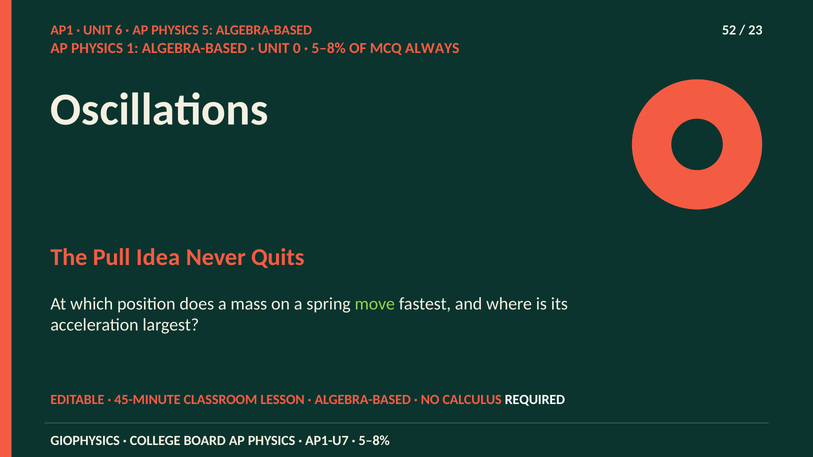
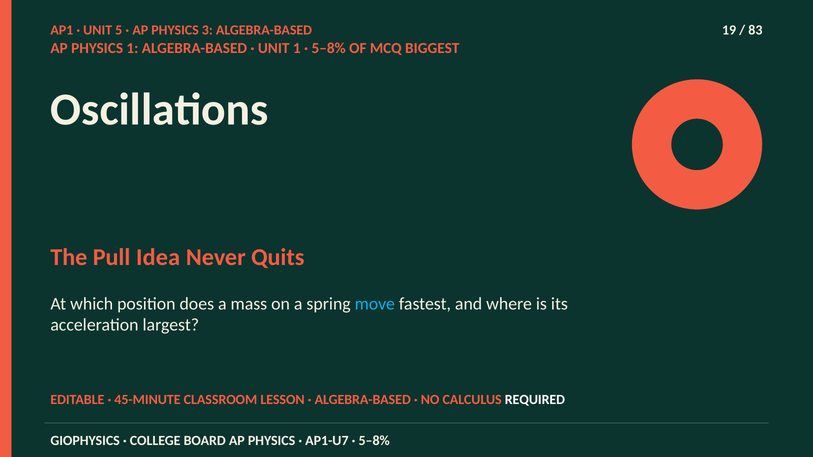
6: 6 -> 5 (119, 30)
5: 5 -> 3 (207, 30)
52: 52 -> 19 (729, 30)
23: 23 -> 83 (755, 30)
UNIT 0: 0 -> 1 (297, 48)
ALWAYS: ALWAYS -> BIGGEST (432, 48)
move colour: light green -> light blue (375, 304)
